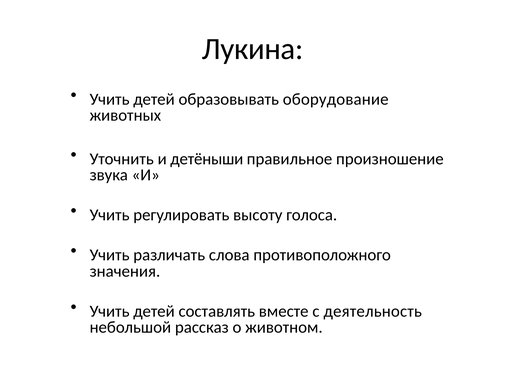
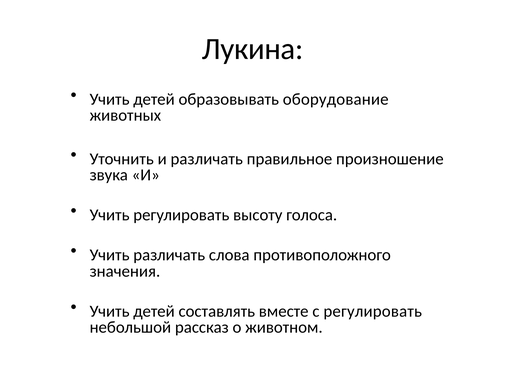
и детёныши: детёныши -> различать (207, 159)
с деятельность: деятельность -> регулировать (373, 311)
